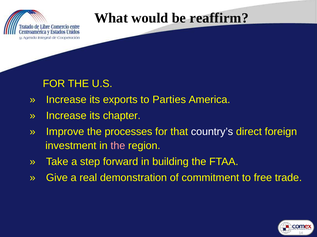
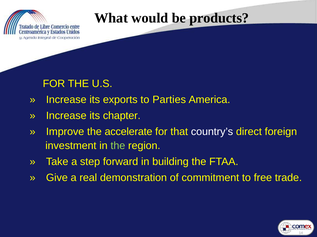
reaffirm: reaffirm -> products (219, 18)
processes: processes -> accelerate (129, 132)
the colour: pink -> light green (118, 146)
